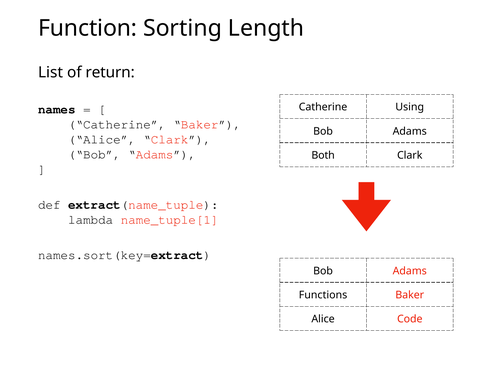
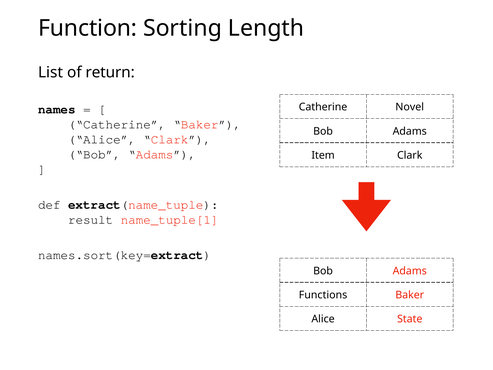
Using: Using -> Novel (410, 107)
Both: Both -> Item (323, 155)
lambda: lambda -> result (91, 220)
Code: Code -> State (410, 319)
